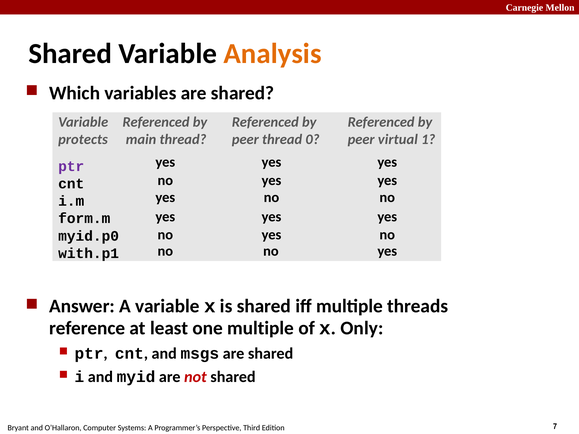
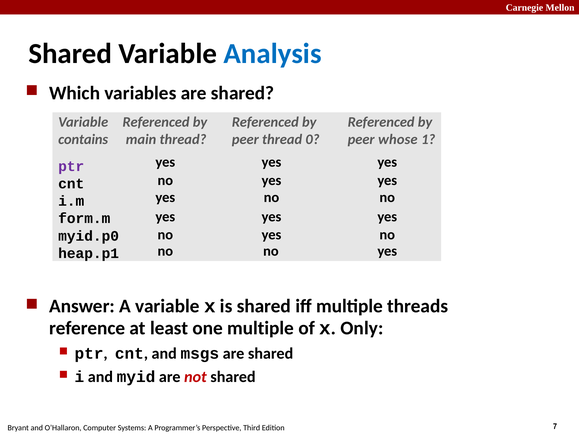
Analysis colour: orange -> blue (273, 54)
protects: protects -> contains (83, 140)
virtual: virtual -> whose (398, 140)
with.p1: with.p1 -> heap.p1 (89, 253)
